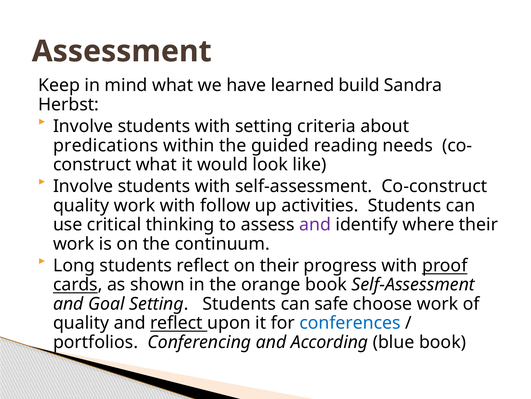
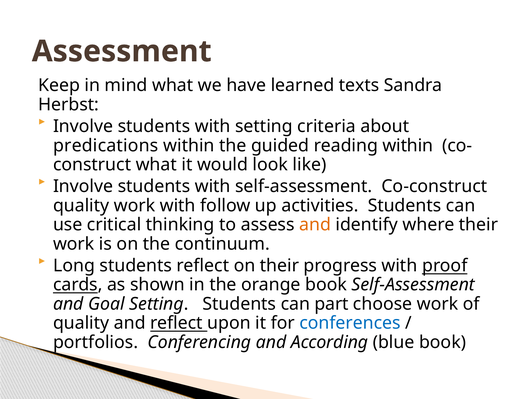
build: build -> texts (359, 85)
reading needs: needs -> within (408, 145)
and colour: purple -> orange (315, 224)
safe: safe -> part (332, 303)
